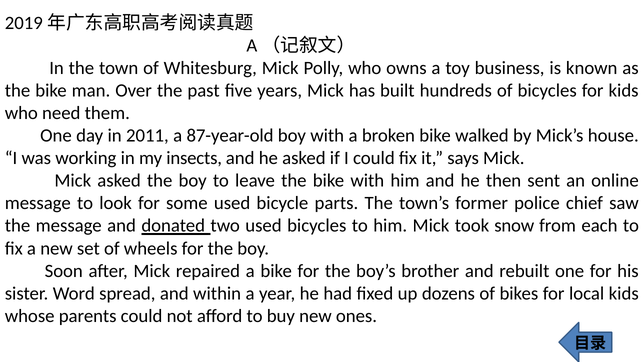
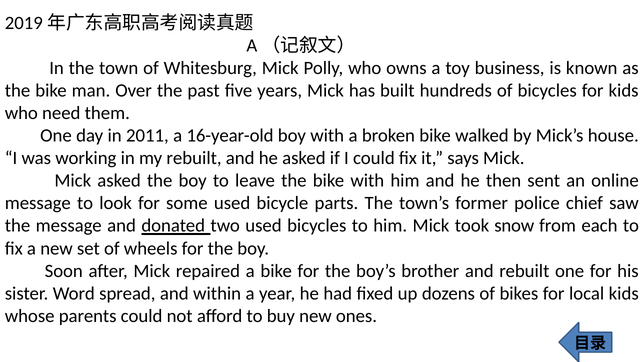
87-year-old: 87-year-old -> 16-year-old (230, 136)
my insects: insects -> rebuilt (194, 158)
